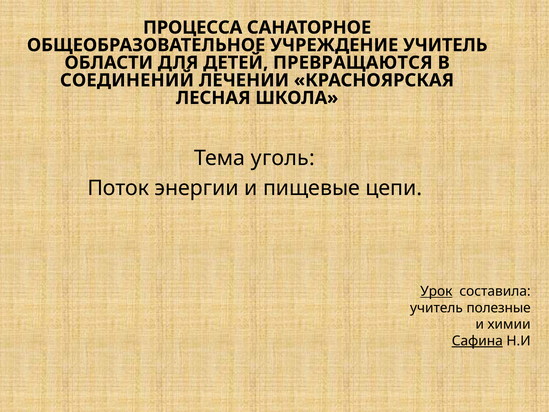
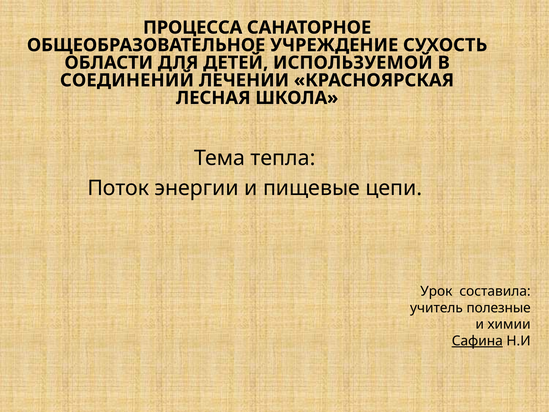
УЧРЕЖДЕНИЕ УЧИТЕЛЬ: УЧИТЕЛЬ -> СУХОСТЬ (445, 45)
ПРЕВРАЩАЮТСЯ: ПРЕВРАЩАЮТСЯ -> ИСПОЛЬЗУЕМОЙ (353, 63)
уголь: уголь -> тепла (283, 158)
Урок underline: present -> none (436, 291)
